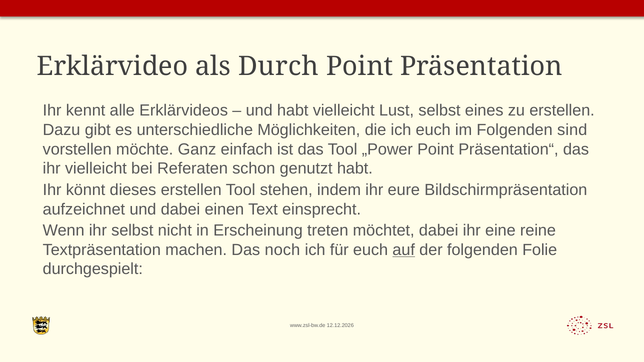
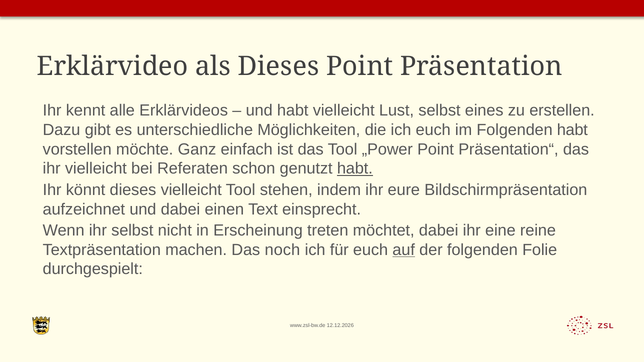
als Durch: Durch -> Dieses (278, 67)
Folgenden sind: sind -> habt (572, 130)
habt underline: none -> present (355, 169)
dieses erstellen: erstellen -> vielleicht (191, 190)
